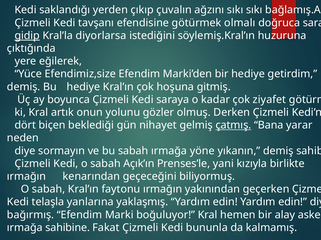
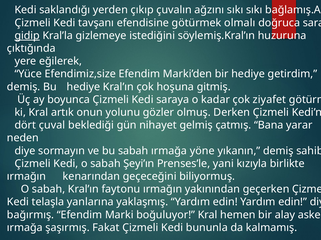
diyorlarsa: diyorlarsa -> gizlemeye (101, 36)
biçen: biçen -> çuval (52, 126)
çatmış underline: present -> none (233, 126)
Açık’ın: Açık’ın -> Şeyi’ın (139, 164)
ırmağa sahibine: sahibine -> şaşırmış (68, 228)
